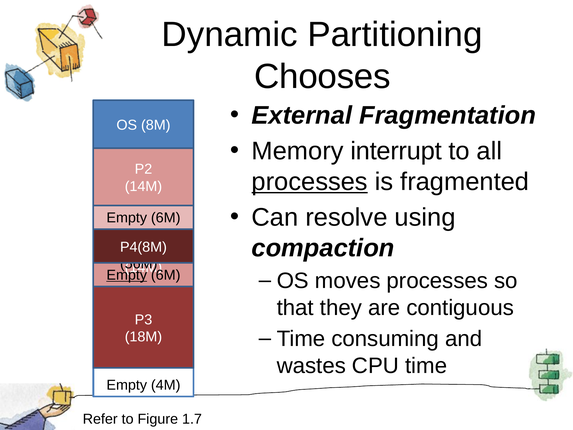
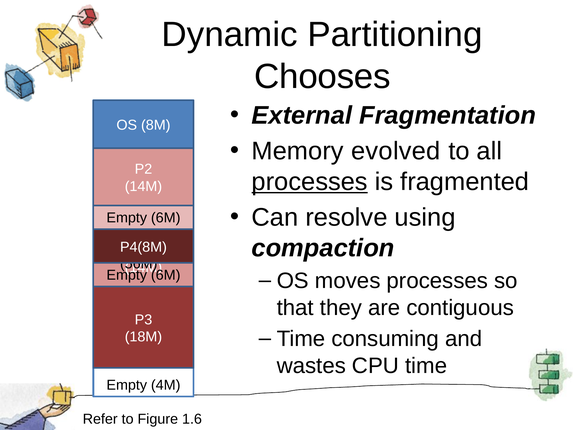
interrupt: interrupt -> evolved (396, 151)
Empty underline: present -> none (127, 275)
1.7: 1.7 -> 1.6 (192, 419)
